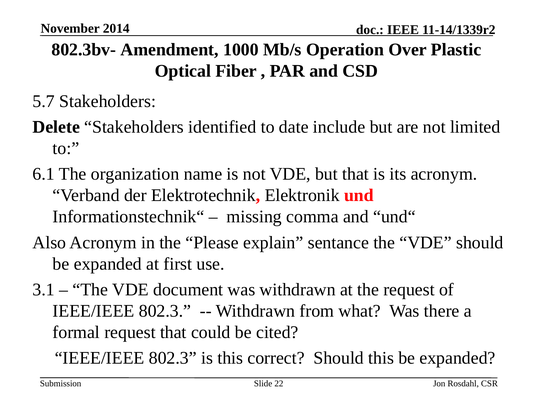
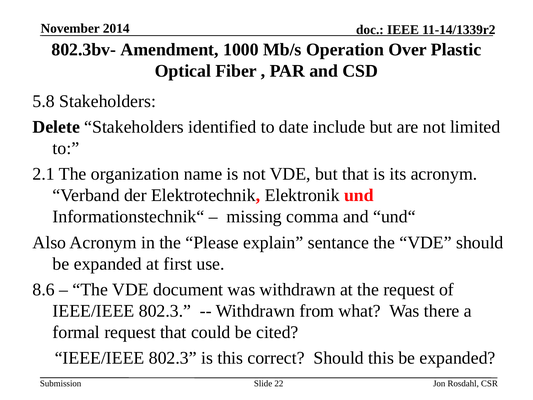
5.7: 5.7 -> 5.8 (44, 101)
6.1: 6.1 -> 2.1 (44, 174)
3.1: 3.1 -> 8.6 (44, 289)
